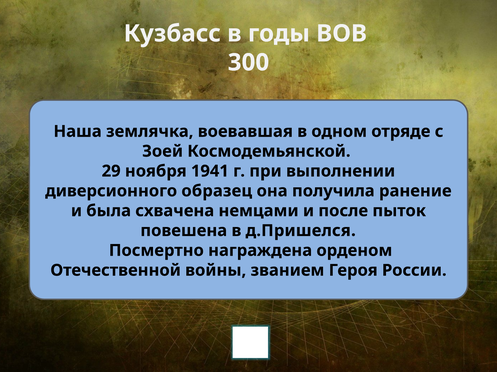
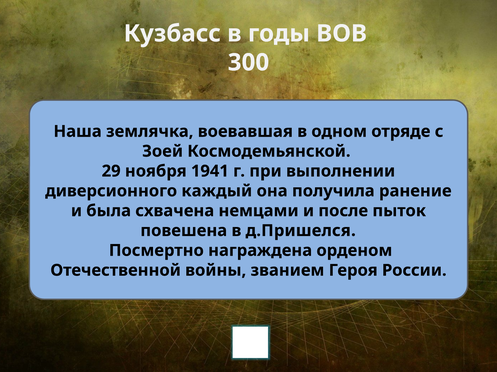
образец: образец -> каждый (217, 191)
